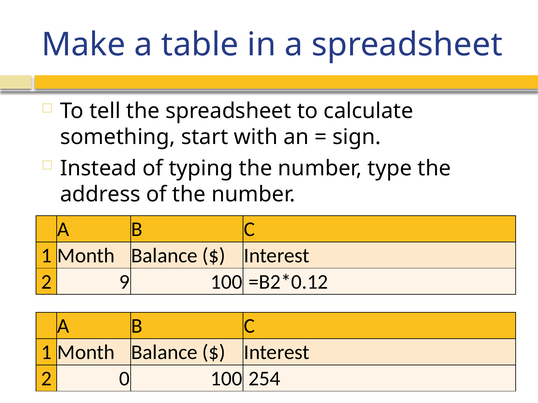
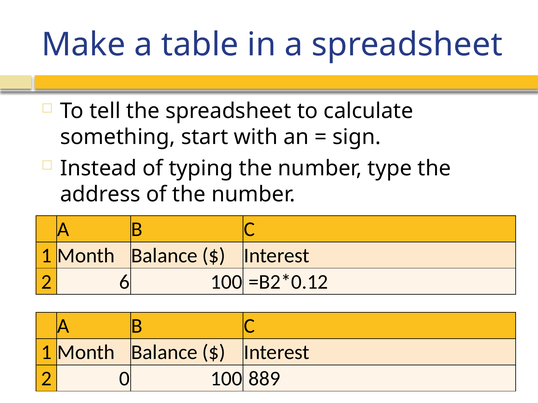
9: 9 -> 6 (125, 282)
254: 254 -> 889 (264, 379)
